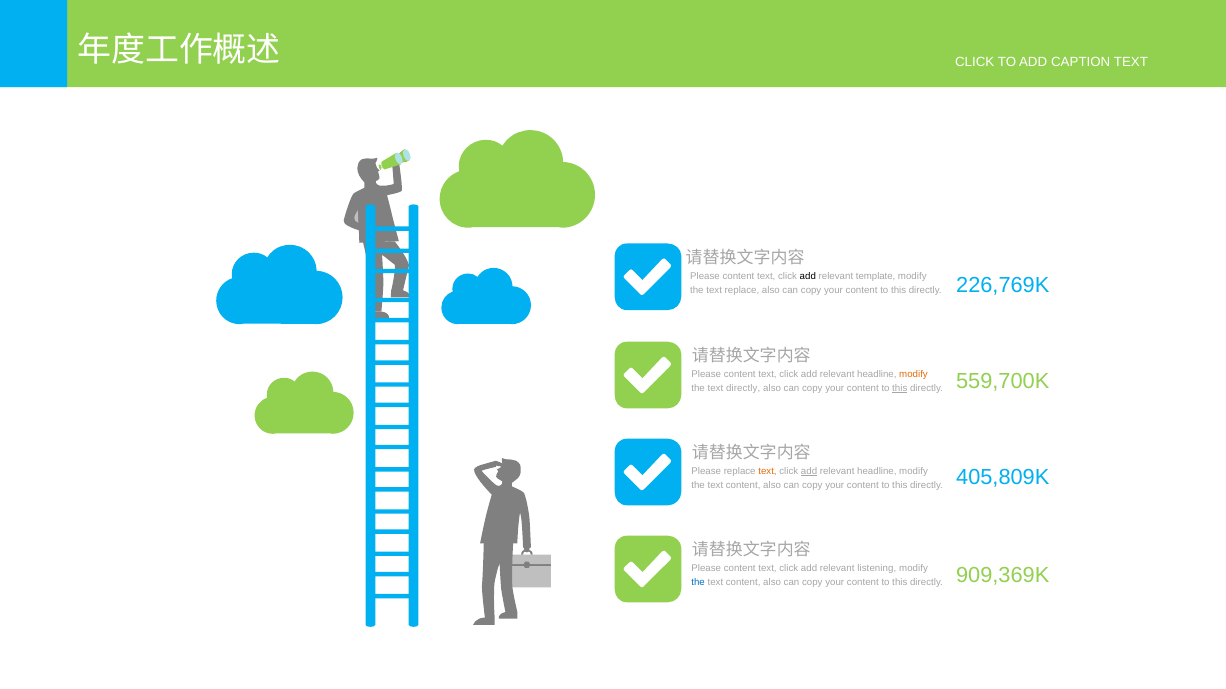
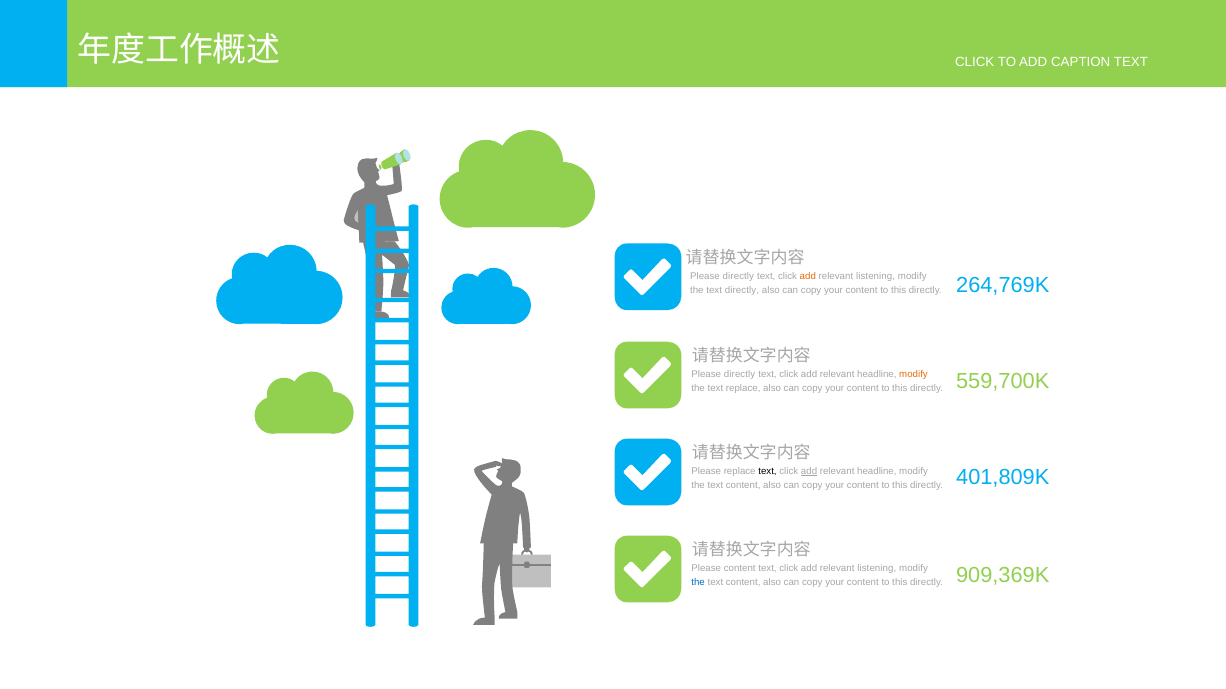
content: content -> directly (738, 276)
add colour: black -> orange (808, 276)
template: template -> listening (876, 276)
text replace: replace -> directly (742, 290)
226,769K: 226,769K -> 264,769K (1003, 285)
content: content -> directly (740, 375)
text directly: directly -> replace (743, 388)
this underline: present -> none (900, 388)
text colour: orange -> black (767, 472)
405,809K: 405,809K -> 401,809K (1003, 478)
